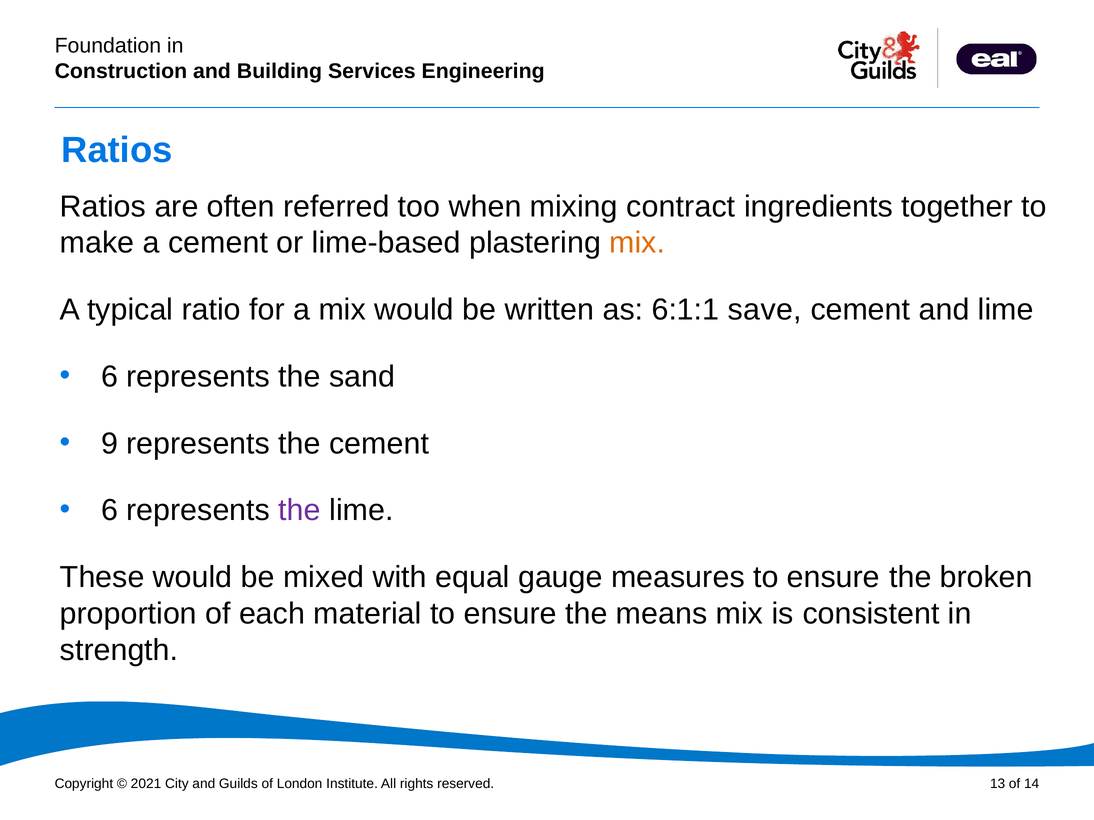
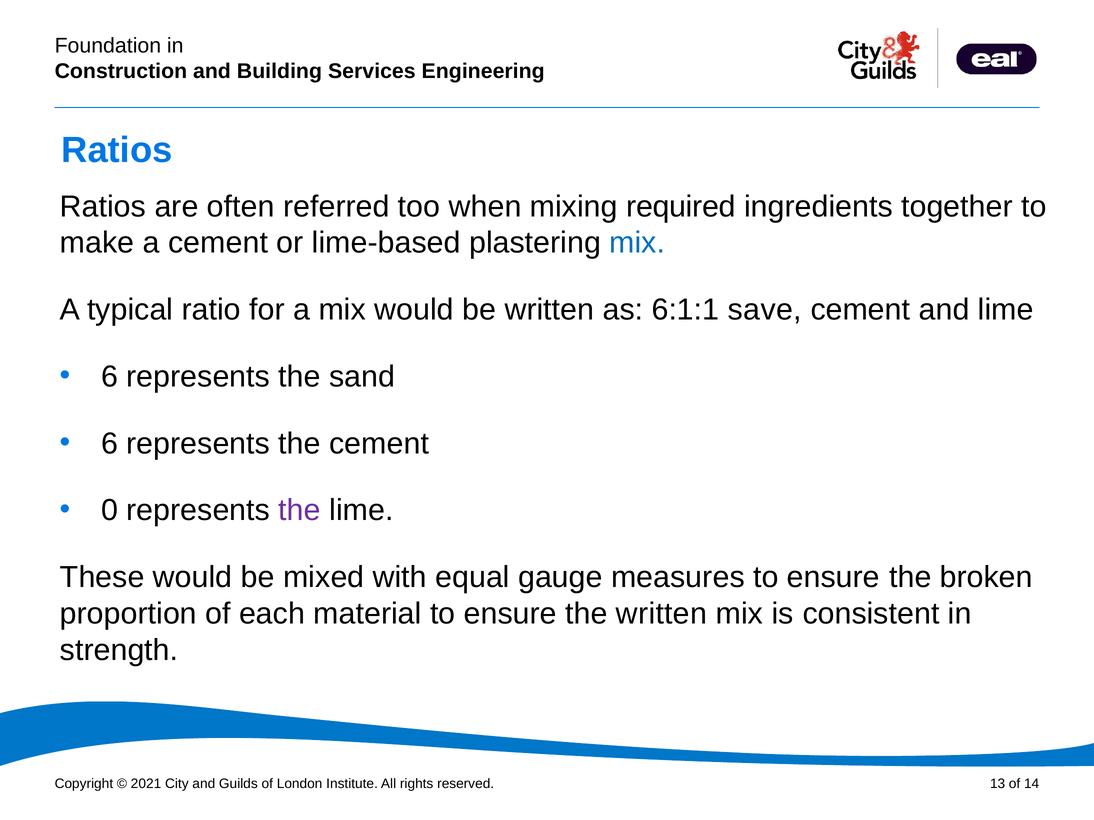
contract: contract -> required (681, 207)
mix colour: orange -> blue (637, 243)
9: 9 -> 6 (109, 444)
6: 6 -> 0 (109, 511)
the means: means -> written (661, 614)
